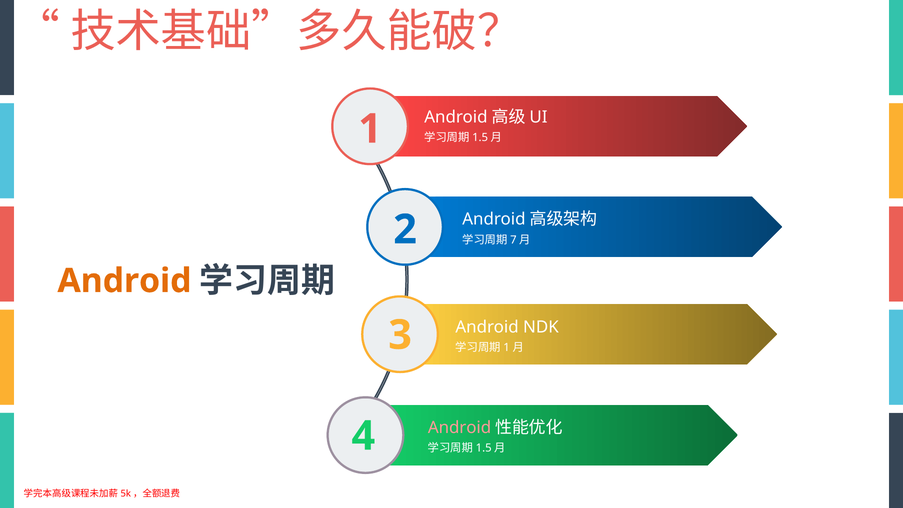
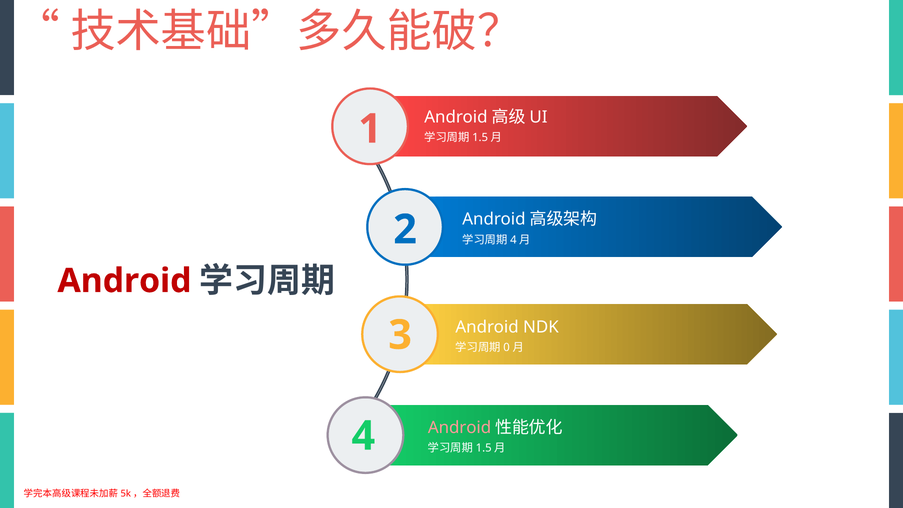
7: 7 -> 4 (513, 240)
Android colour: orange -> red (124, 281)
1: 1 -> 0 (507, 348)
